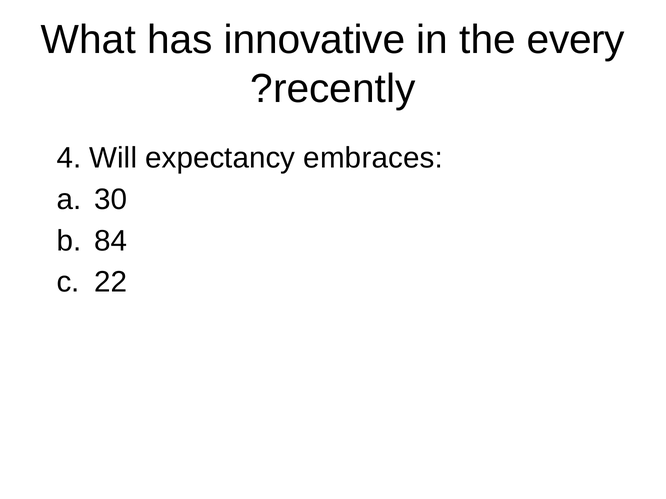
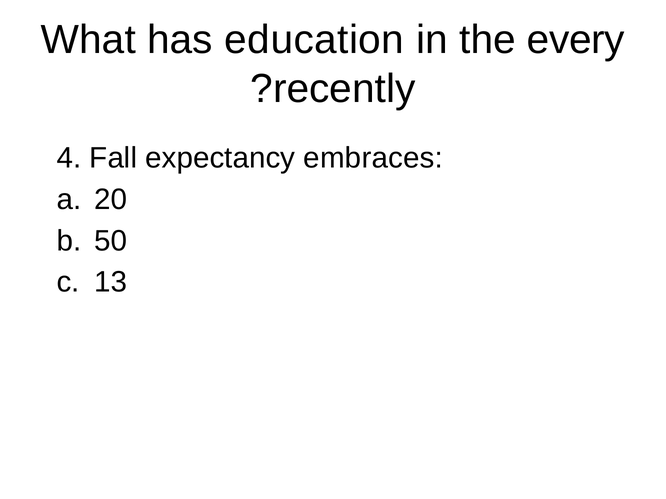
innovative: innovative -> education (314, 40)
Will: Will -> Fall (113, 158)
30: 30 -> 20 (111, 200)
84: 84 -> 50 (111, 241)
22: 22 -> 13 (111, 282)
